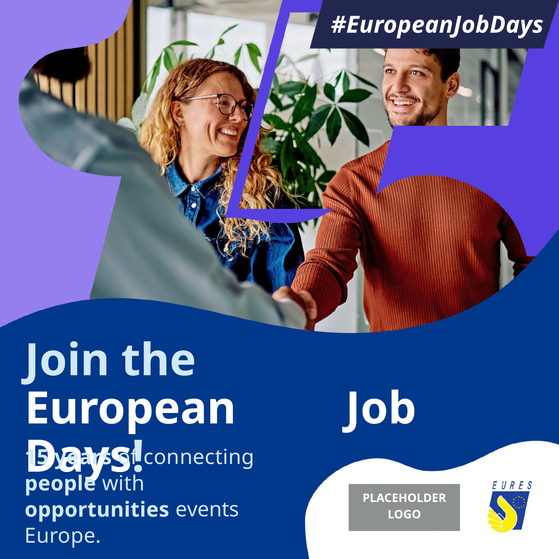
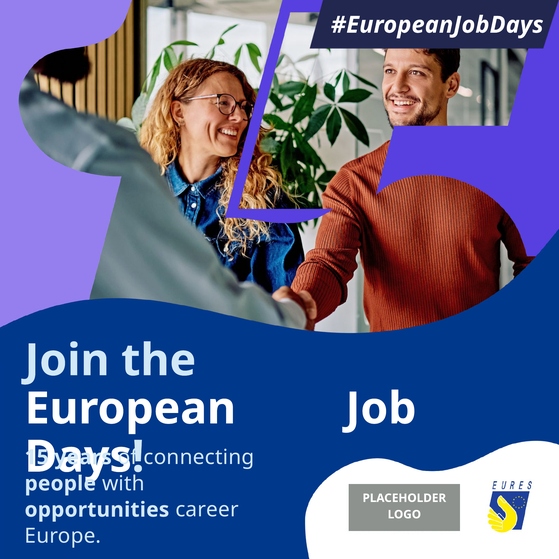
events: events -> career (207, 510)
